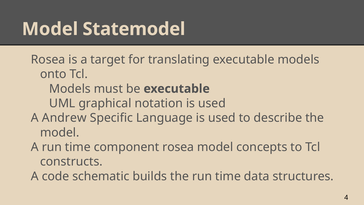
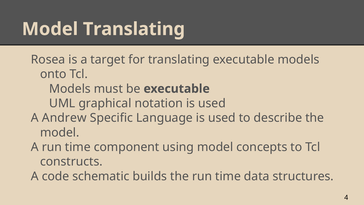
Model Statemodel: Statemodel -> Translating (134, 29)
component rosea: rosea -> using (178, 147)
